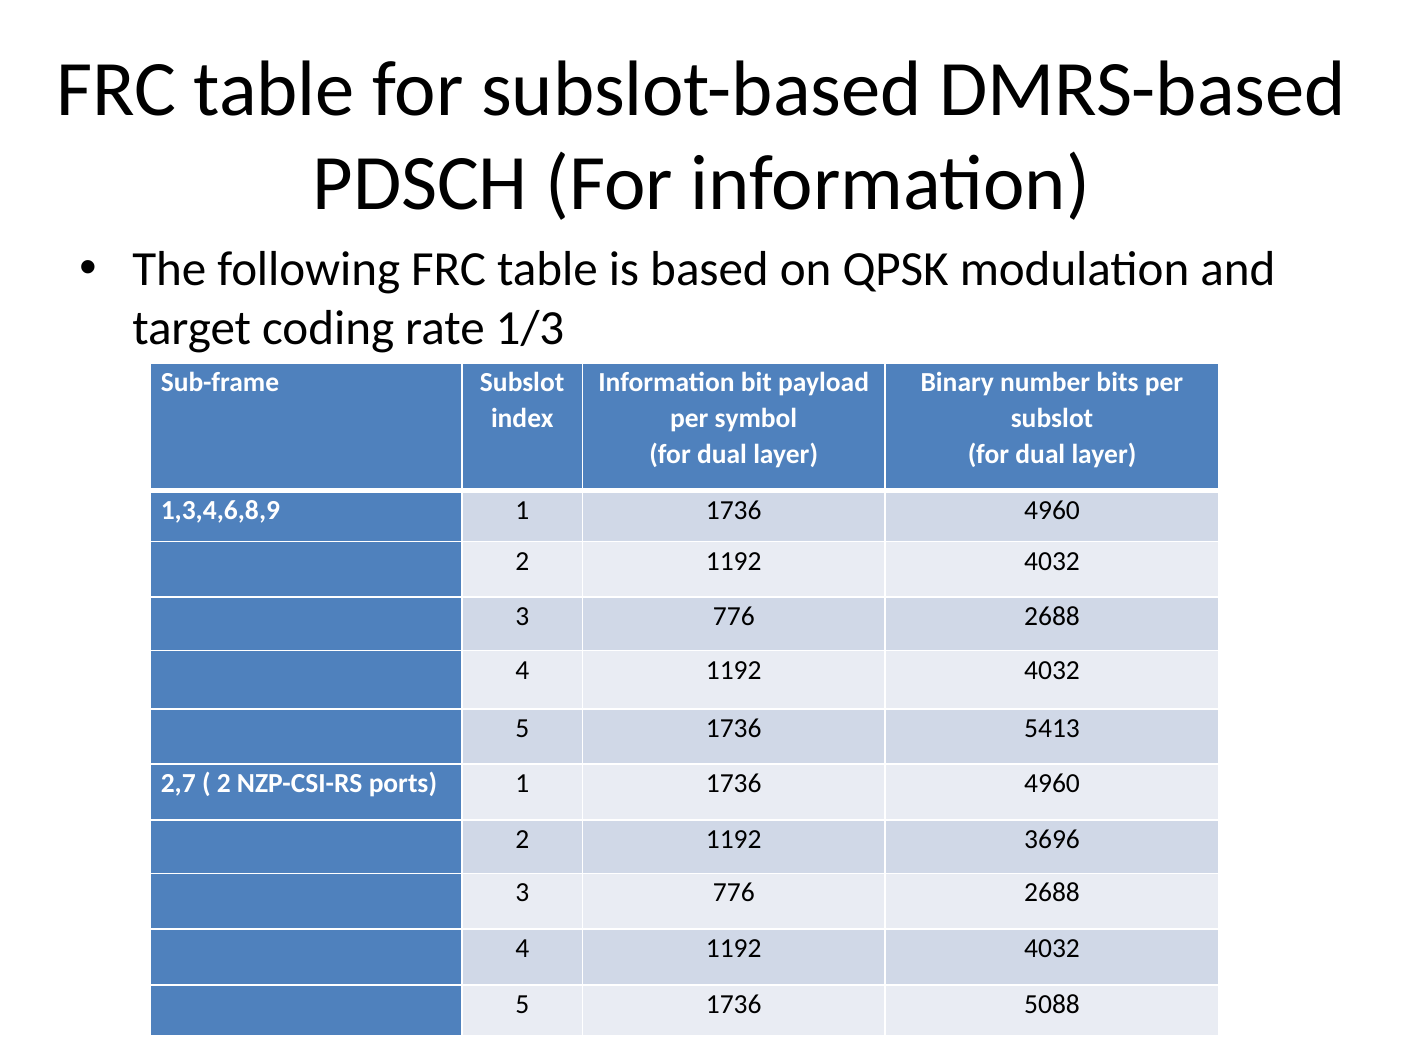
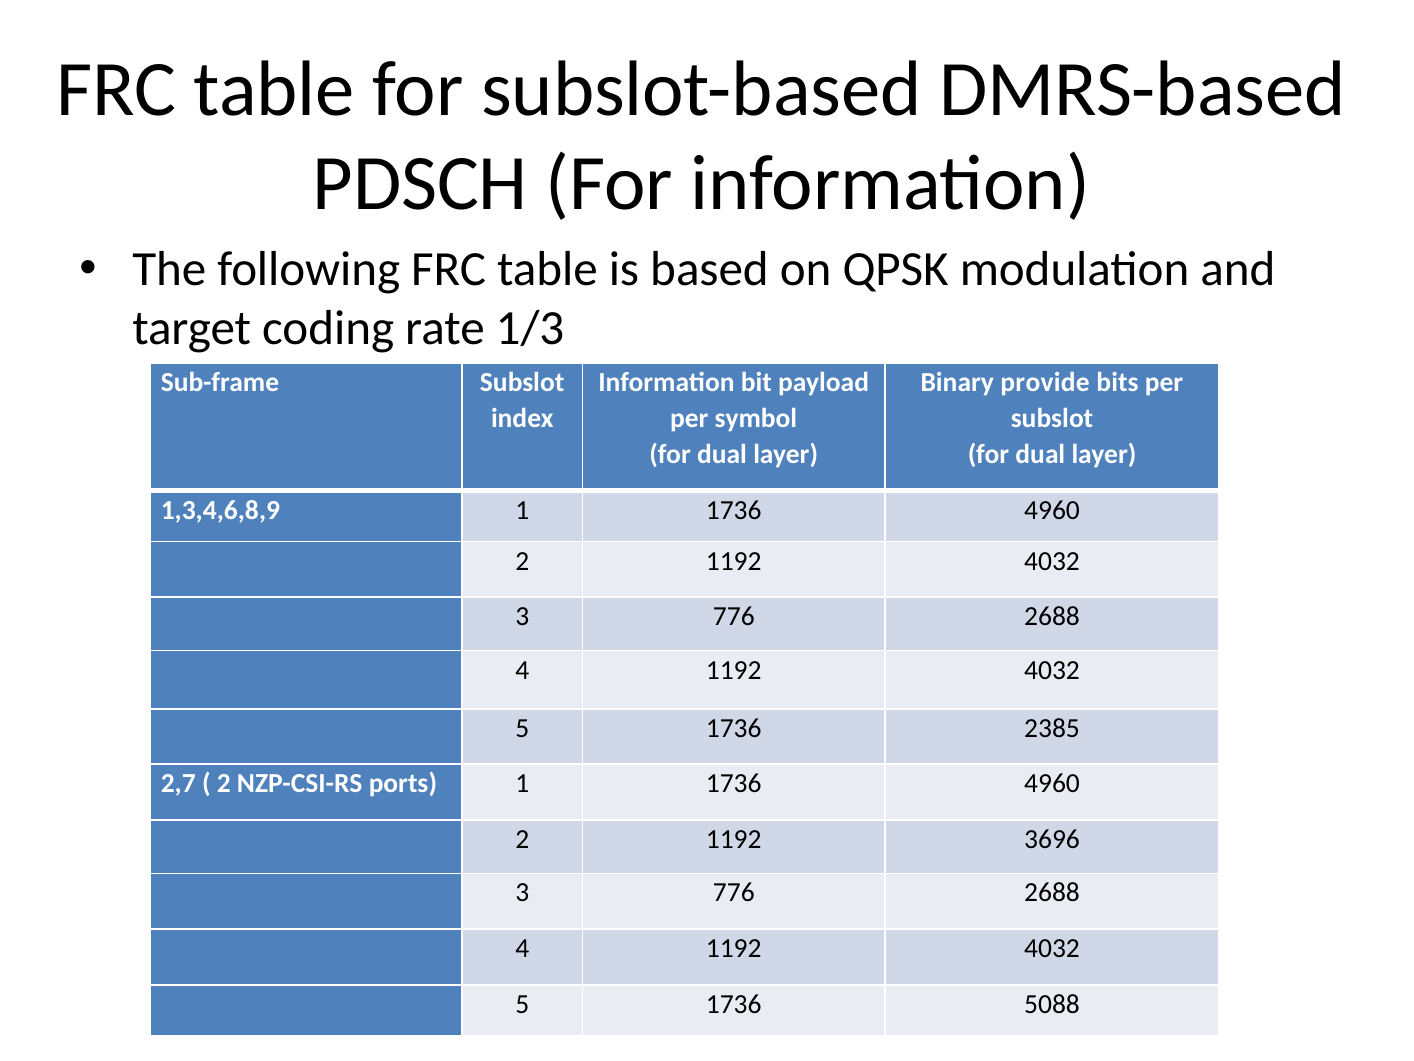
number: number -> provide (1045, 383)
5413: 5413 -> 2385 (1052, 728)
